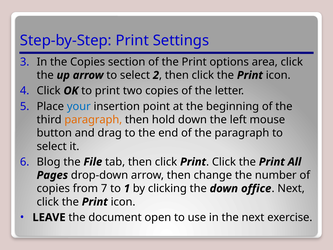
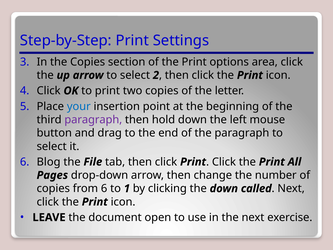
paragraph colour: orange -> purple (93, 120)
from 7: 7 -> 6 (104, 188)
office: office -> called (256, 188)
